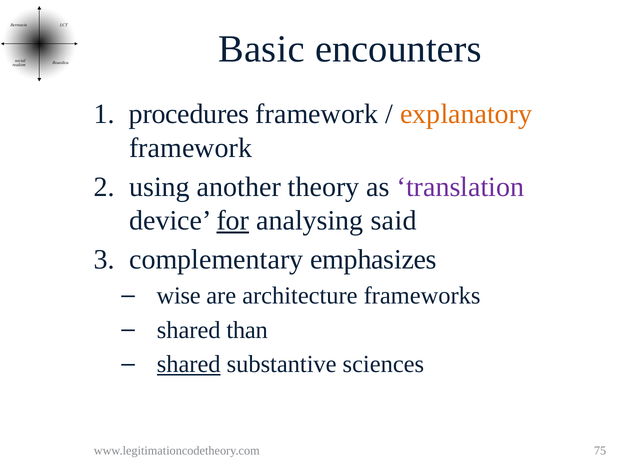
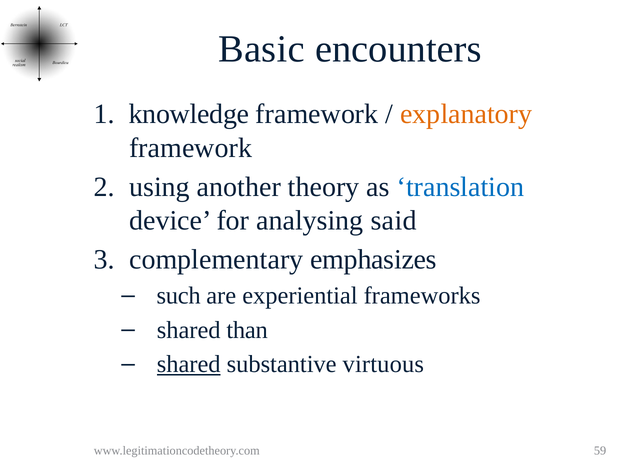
procedures: procedures -> knowledge (189, 114)
translation colour: purple -> blue (460, 187)
for underline: present -> none (233, 221)
wise: wise -> such (179, 296)
architecture: architecture -> experiential (300, 296)
sciences: sciences -> virtuous (383, 365)
75: 75 -> 59 (600, 451)
